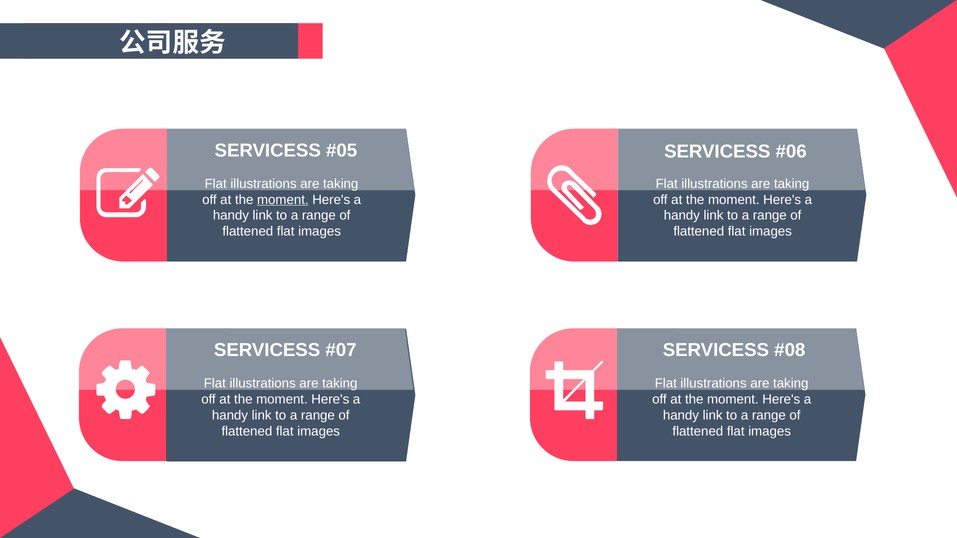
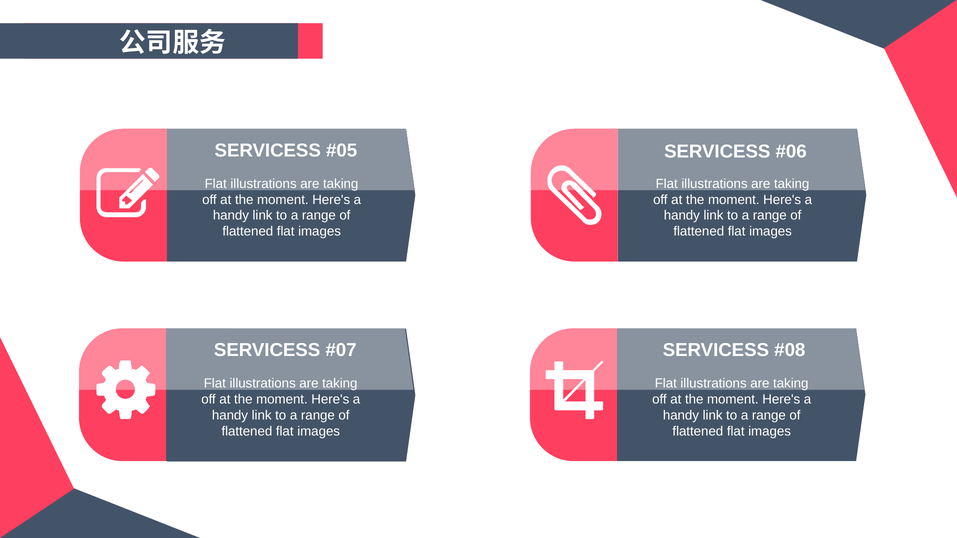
moment underline: present -> none (283, 200)
